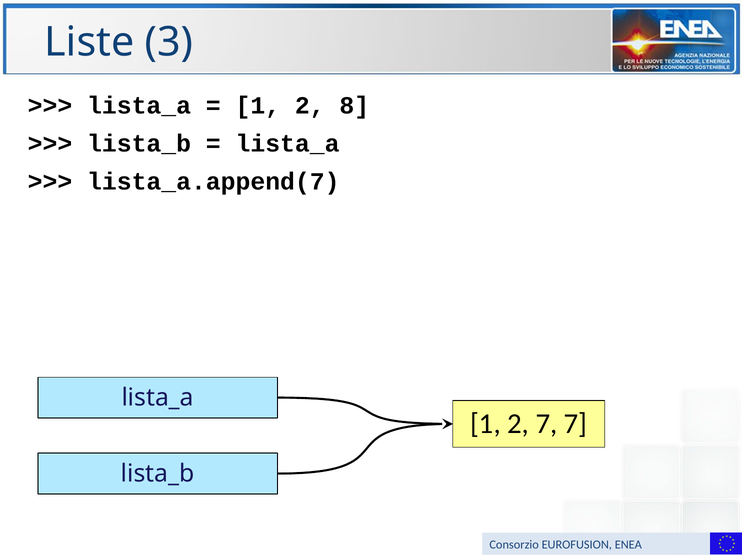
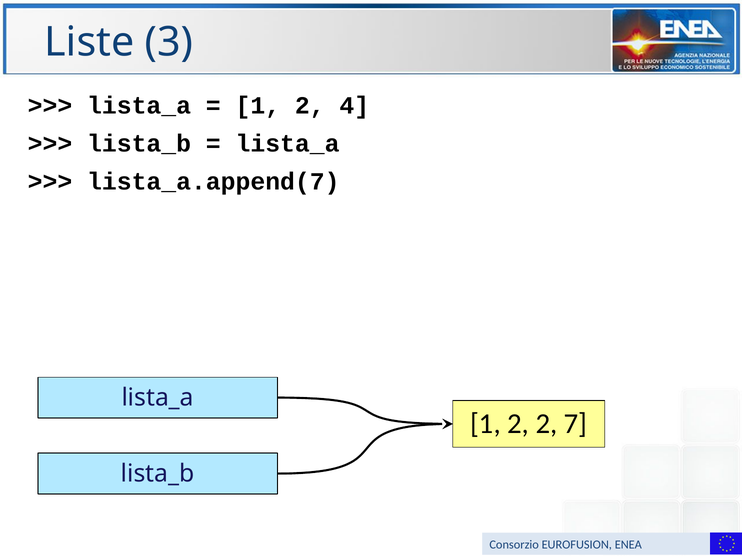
8: 8 -> 4 (354, 106)
2 7: 7 -> 2 (546, 424)
